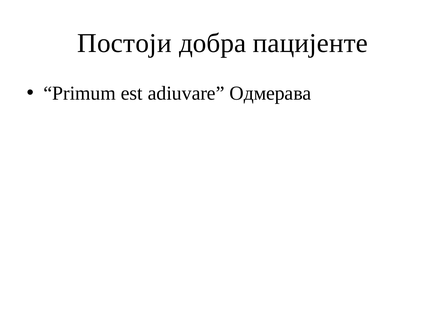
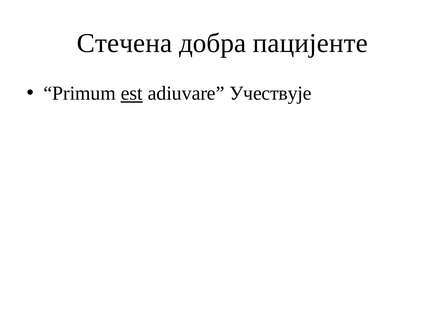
Постоји: Постоји -> Стечeна (124, 43)
est underline: none -> present (132, 93)
Одмерава: Одмерава -> Учествује (271, 93)
